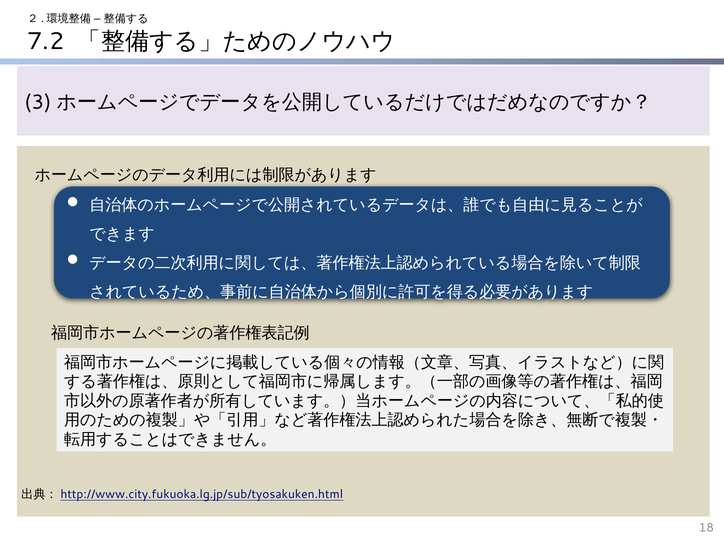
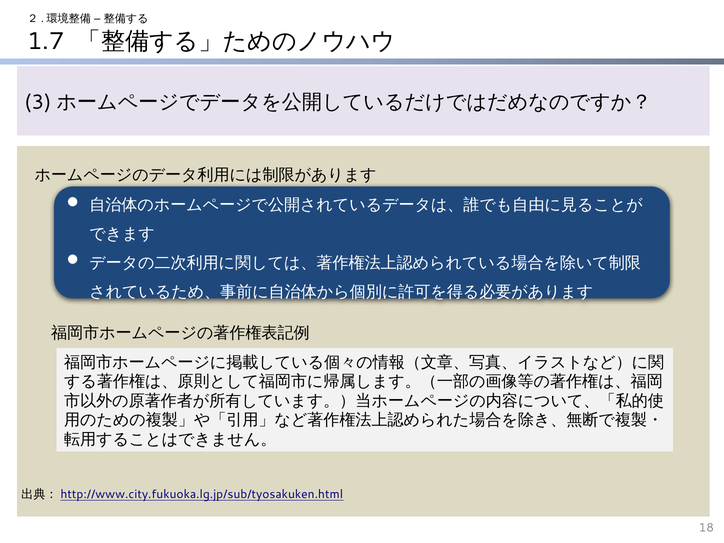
7.2: 7.2 -> 1.7 (46, 42)
